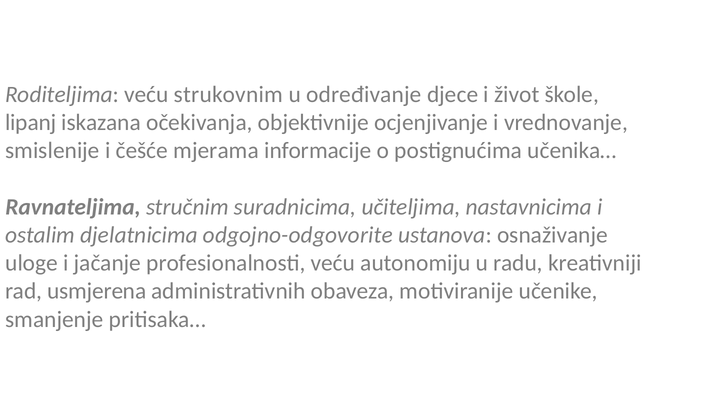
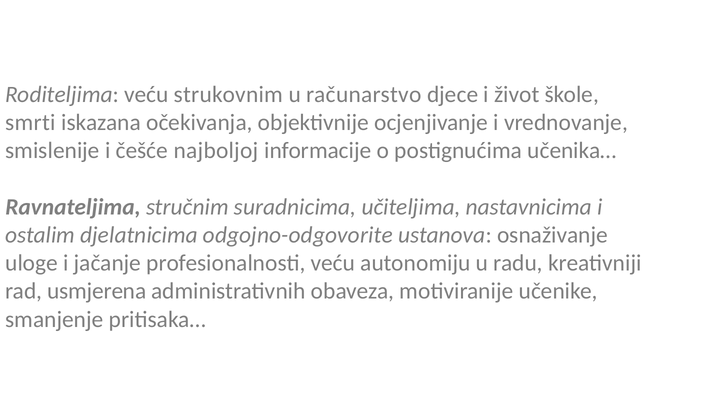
određivanje: određivanje -> računarstvo (364, 95)
lipanj: lipanj -> smrti (30, 123)
mjerama: mjerama -> najboljoj (216, 151)
